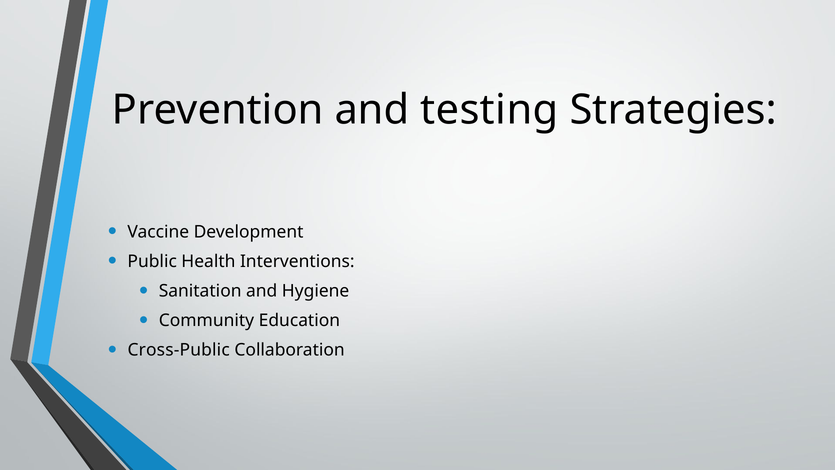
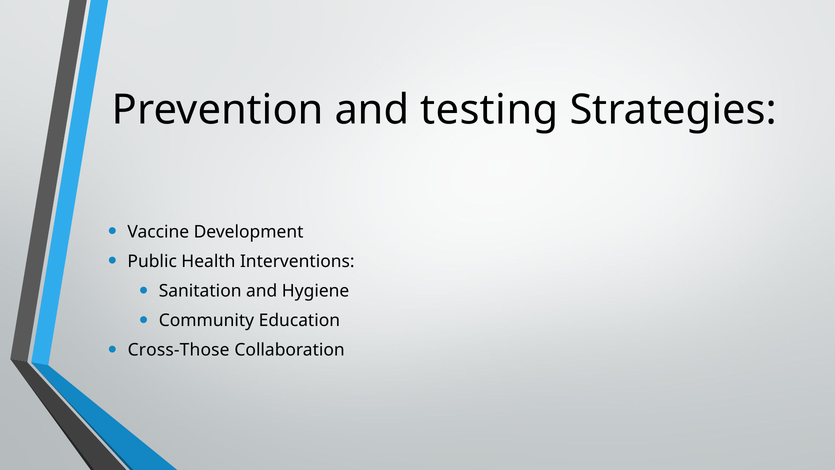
Cross-Public: Cross-Public -> Cross-Those (179, 350)
